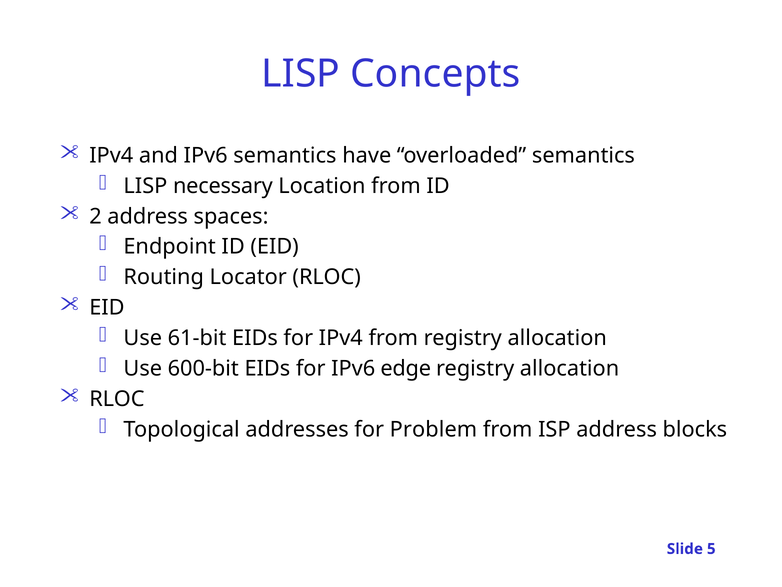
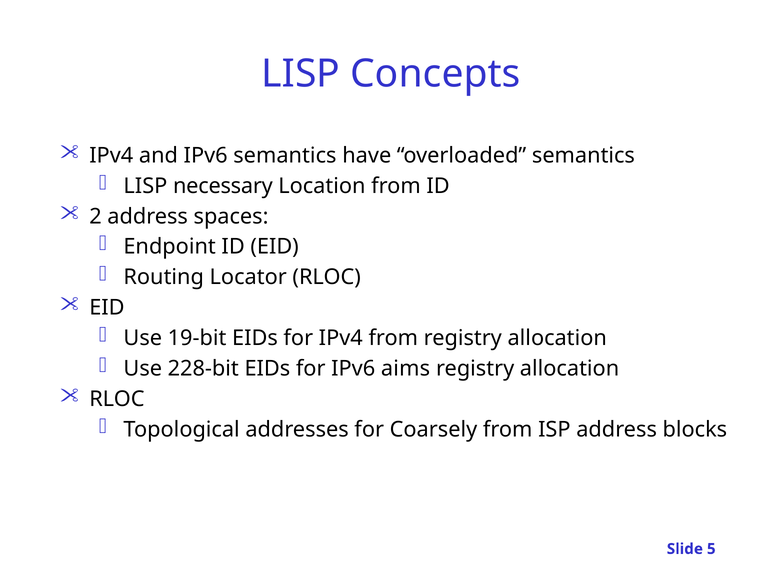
61-bit: 61-bit -> 19-bit (197, 338)
600-bit: 600-bit -> 228-bit (203, 368)
edge: edge -> aims (405, 368)
Problem: Problem -> Coarsely (433, 429)
